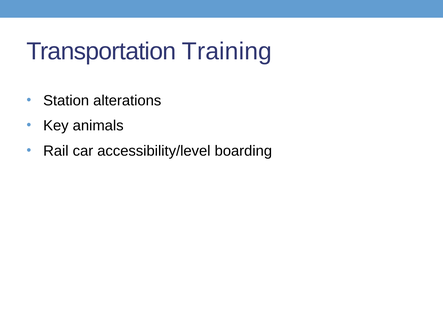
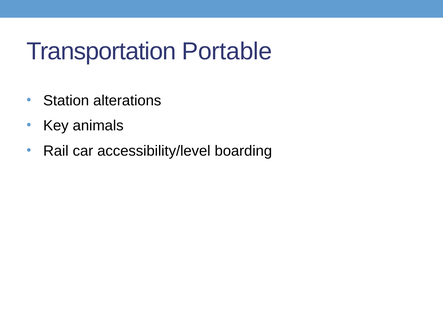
Training: Training -> Portable (227, 52)
